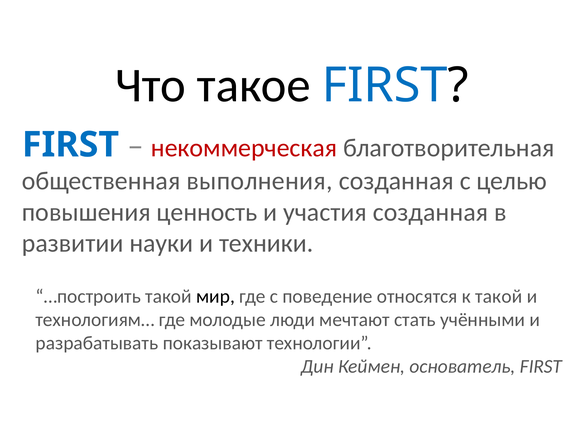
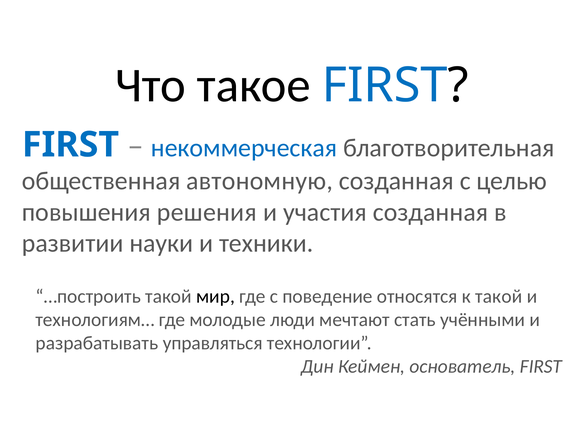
некоммерческая colour: red -> blue (244, 148)
выполнения: выполнения -> автономную (260, 181)
ценность: ценность -> решения (207, 212)
показывают: показывают -> управляться (213, 343)
